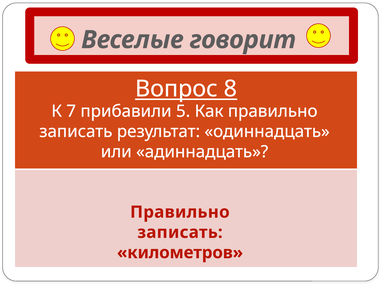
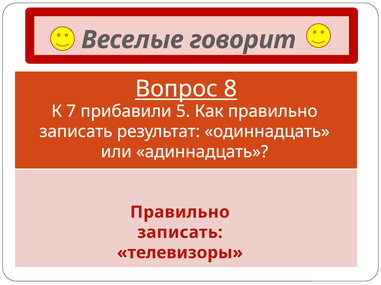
километров: километров -> телевизоры (180, 253)
